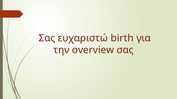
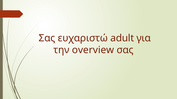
birth: birth -> adult (122, 38)
